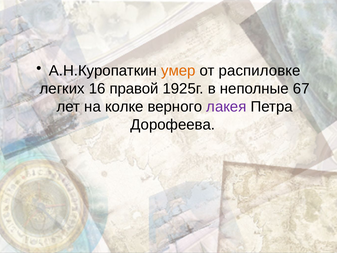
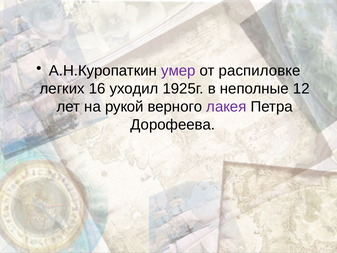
умер colour: orange -> purple (178, 71)
правой: правой -> уходил (134, 89)
67: 67 -> 12 (301, 89)
колке: колке -> рукой (124, 107)
